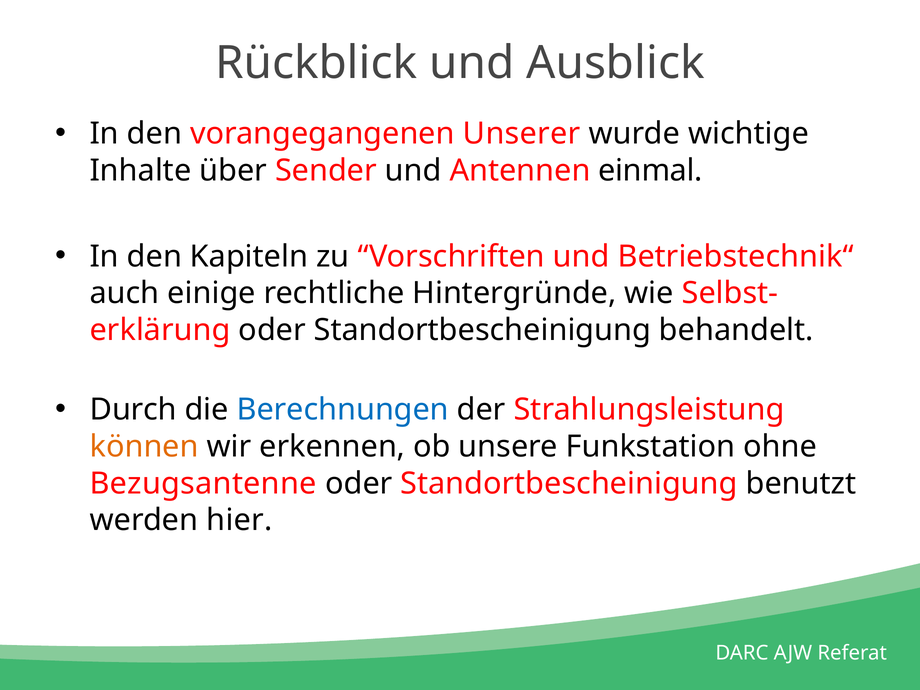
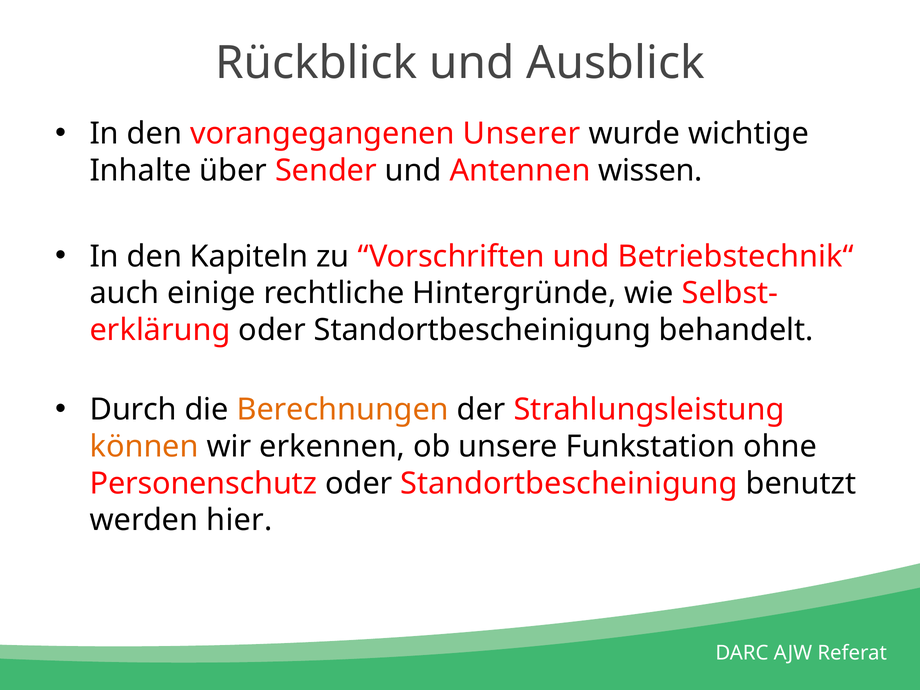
einmal: einmal -> wissen (650, 171)
Berechnungen colour: blue -> orange (343, 410)
Bezugsantenne: Bezugsantenne -> Personenschutz (203, 483)
